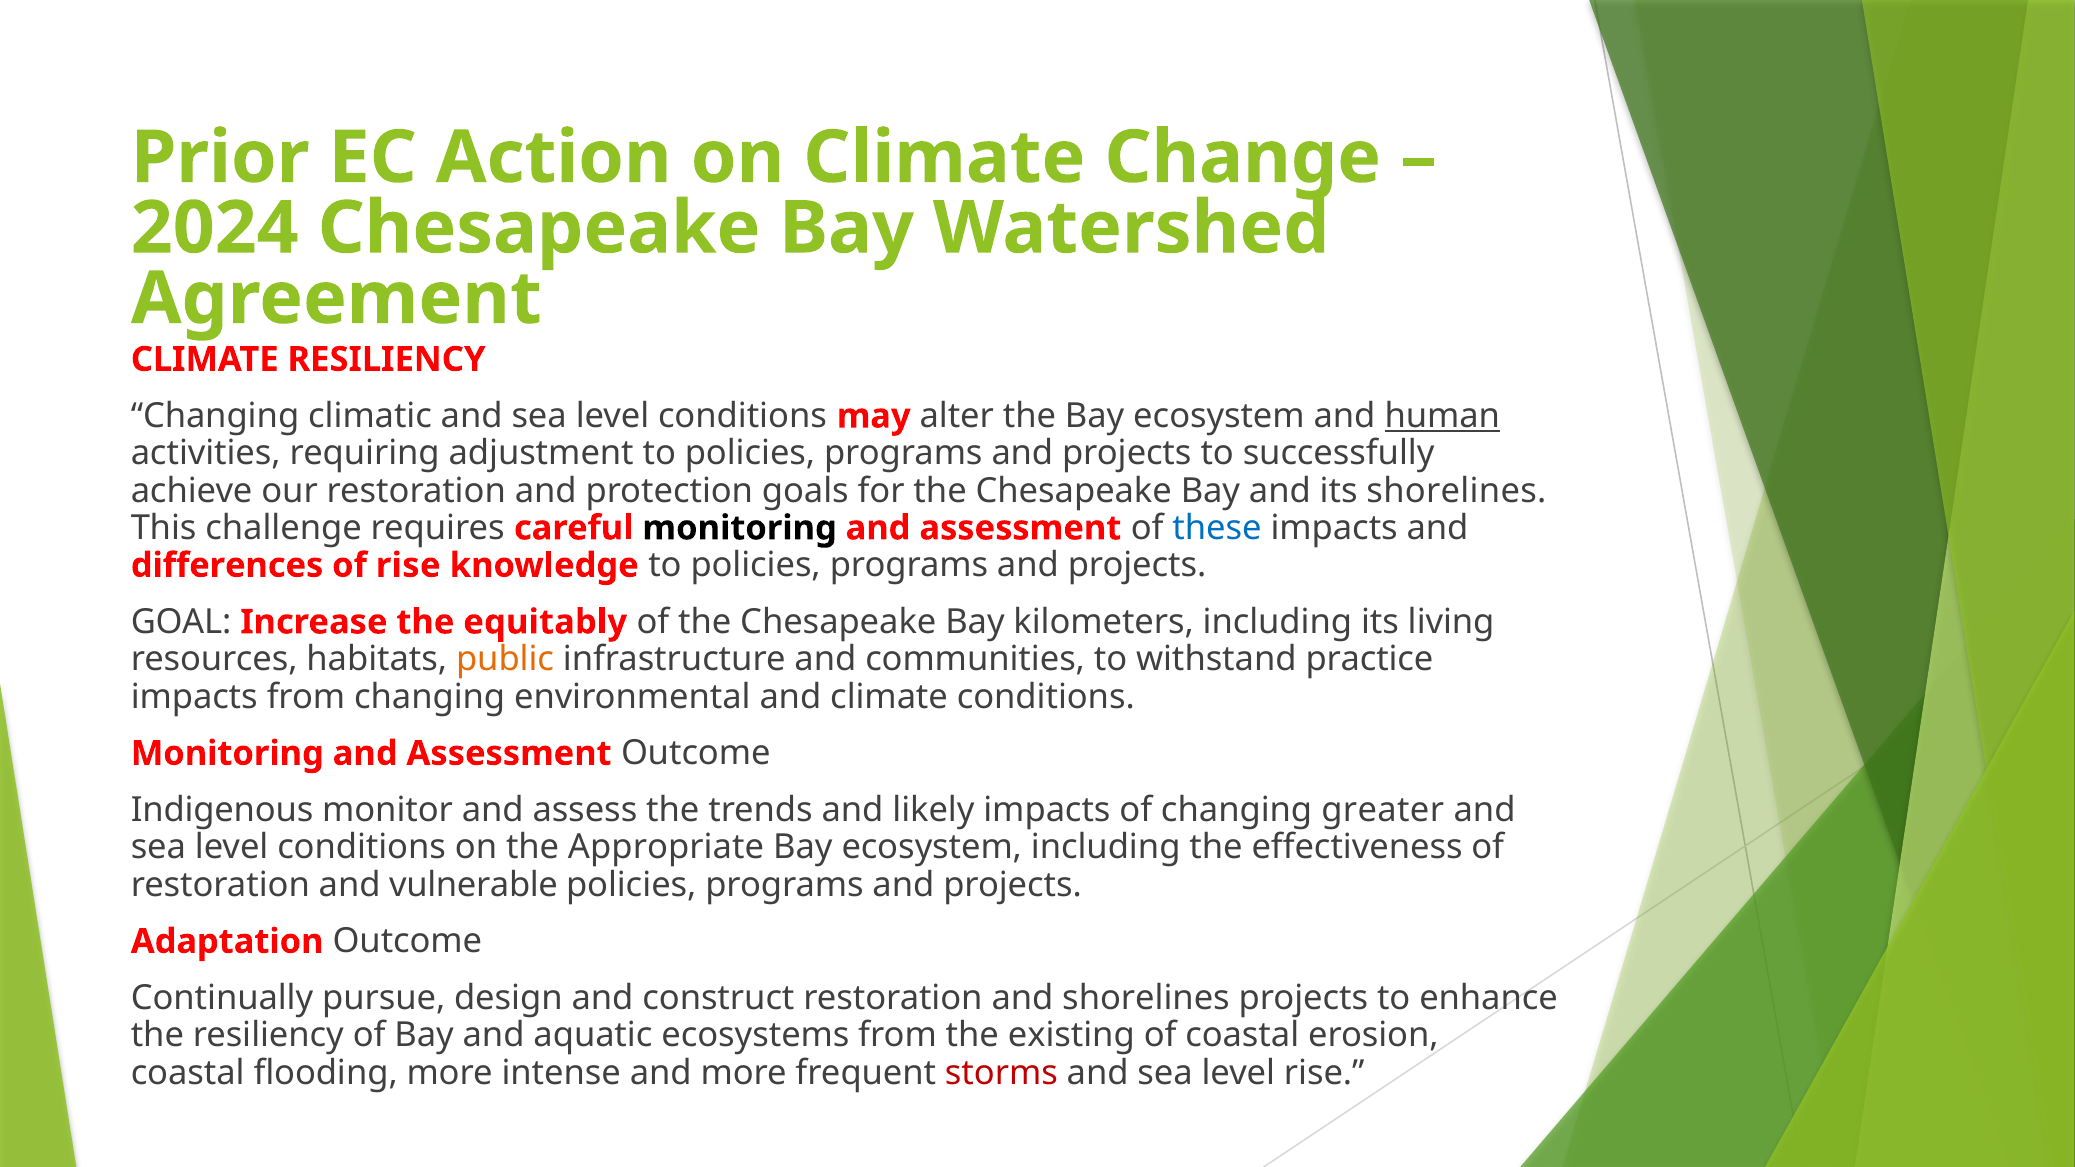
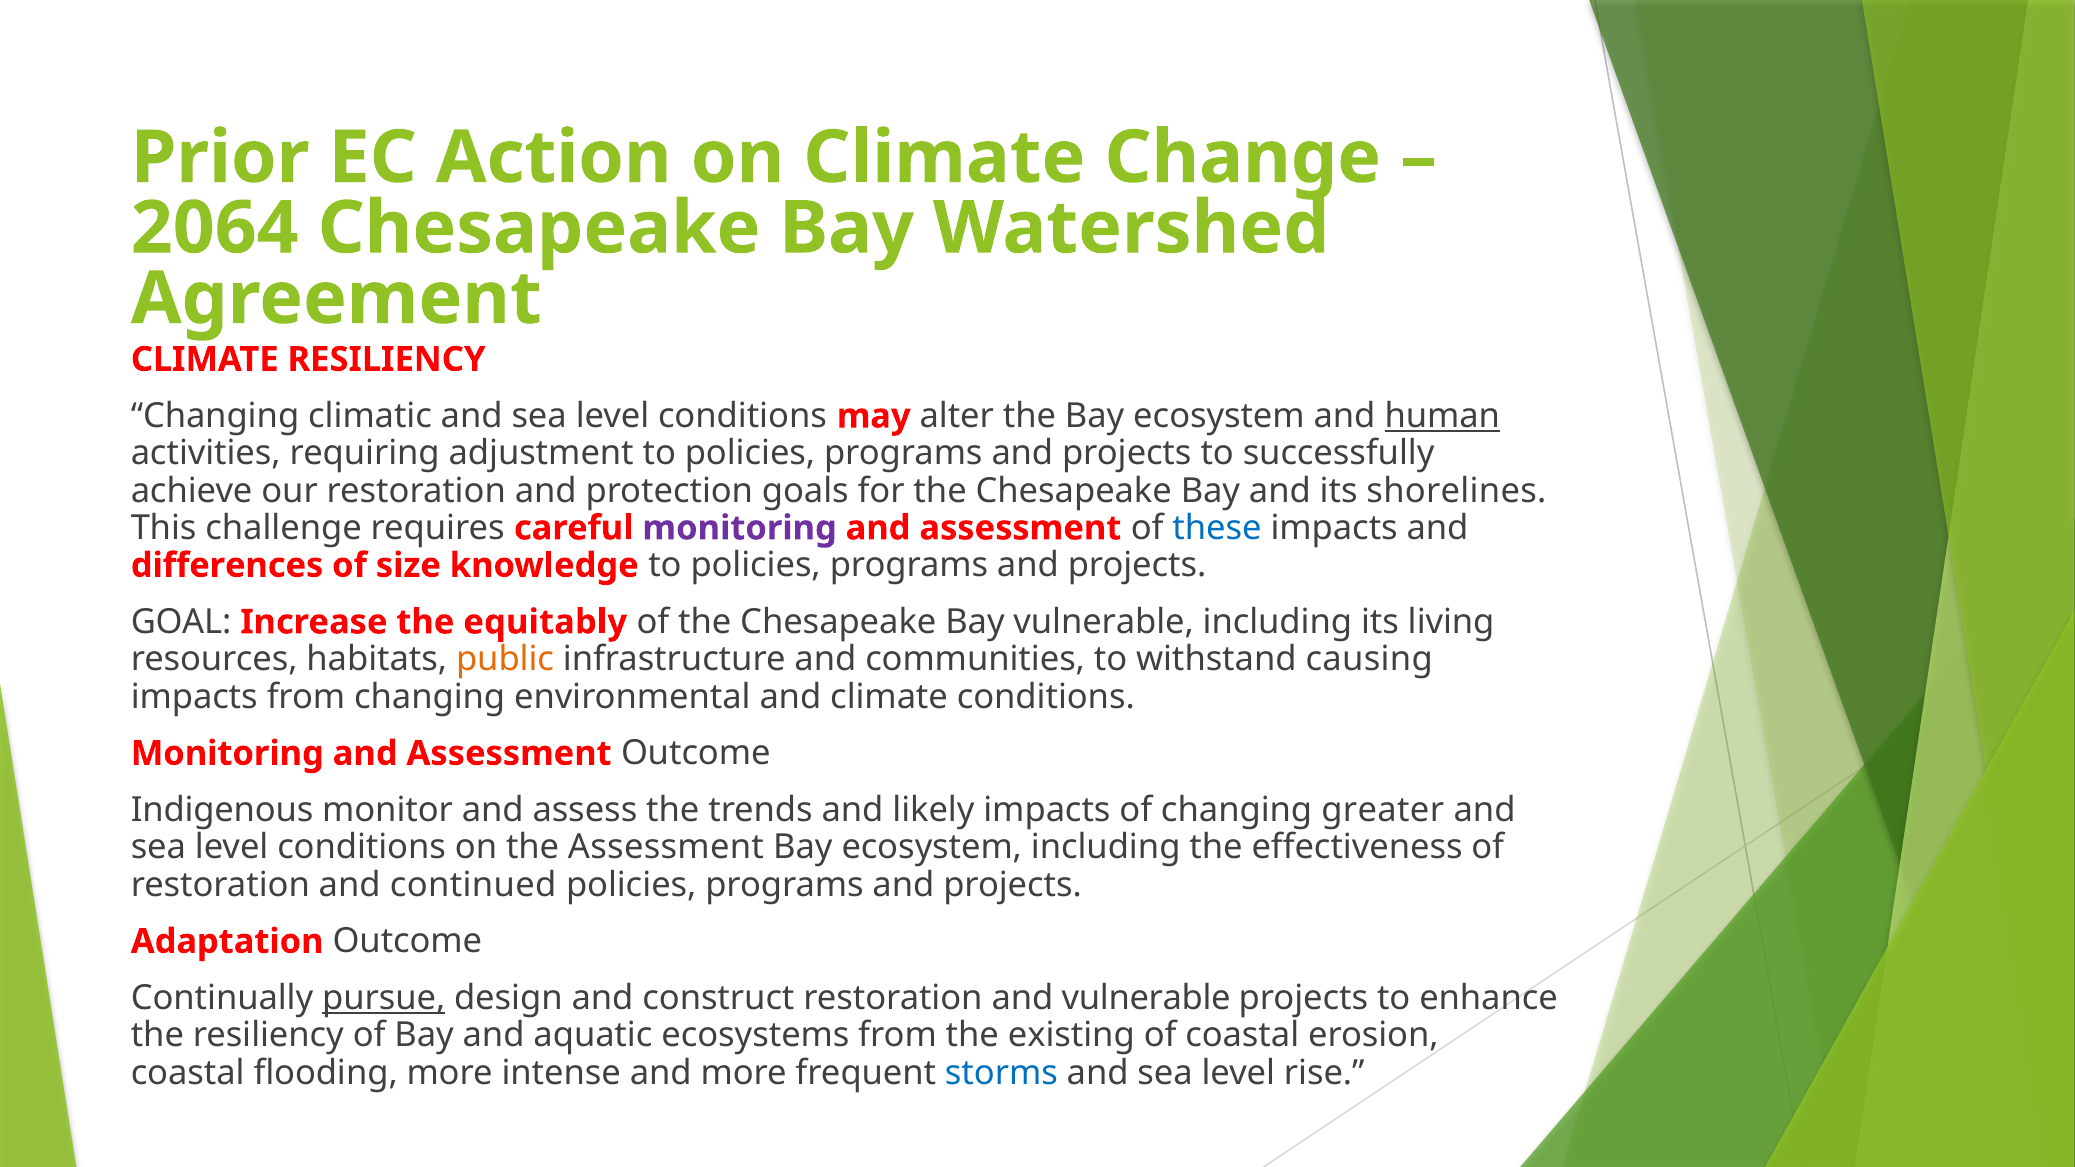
2024: 2024 -> 2064 (215, 228)
monitoring colour: black -> purple (740, 528)
of rise: rise -> size (408, 565)
Bay kilometers: kilometers -> vulnerable (1104, 622)
practice: practice -> causing (1369, 659)
the Appropriate: Appropriate -> Assessment (666, 848)
vulnerable: vulnerable -> continued (473, 885)
pursue underline: none -> present (384, 998)
and shorelines: shorelines -> vulnerable (1146, 998)
storms colour: red -> blue (1001, 1073)
